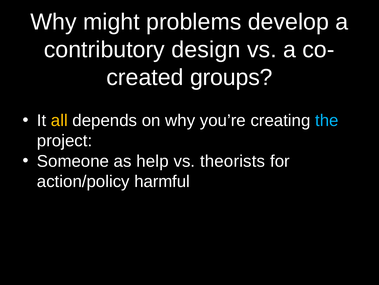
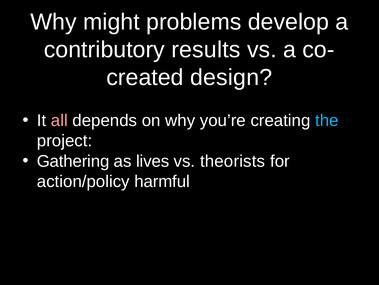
design: design -> results (206, 50)
groups: groups -> design (231, 77)
all colour: yellow -> pink (59, 120)
Someone: Someone -> Gathering (73, 161)
help: help -> lives (153, 161)
